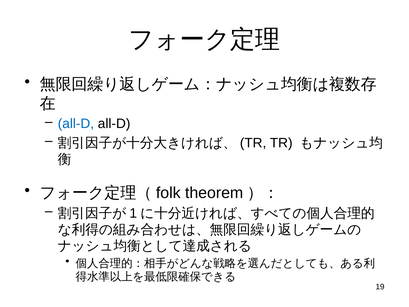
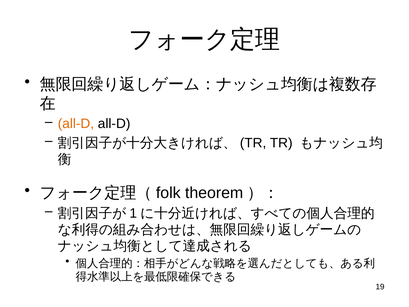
all-D colour: blue -> orange (76, 124)
